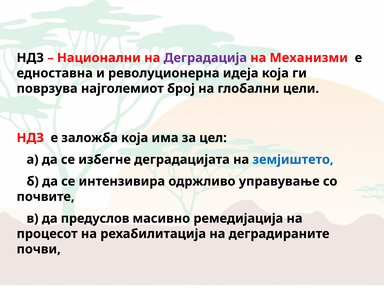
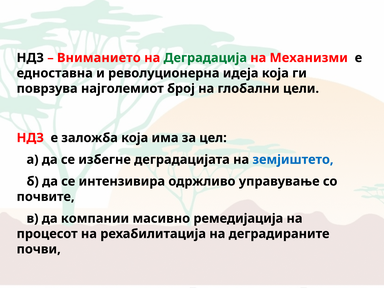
Национални: Национални -> Вниманието (99, 58)
Деградација colour: purple -> green (205, 58)
предуслов: предуслов -> компании (95, 218)
